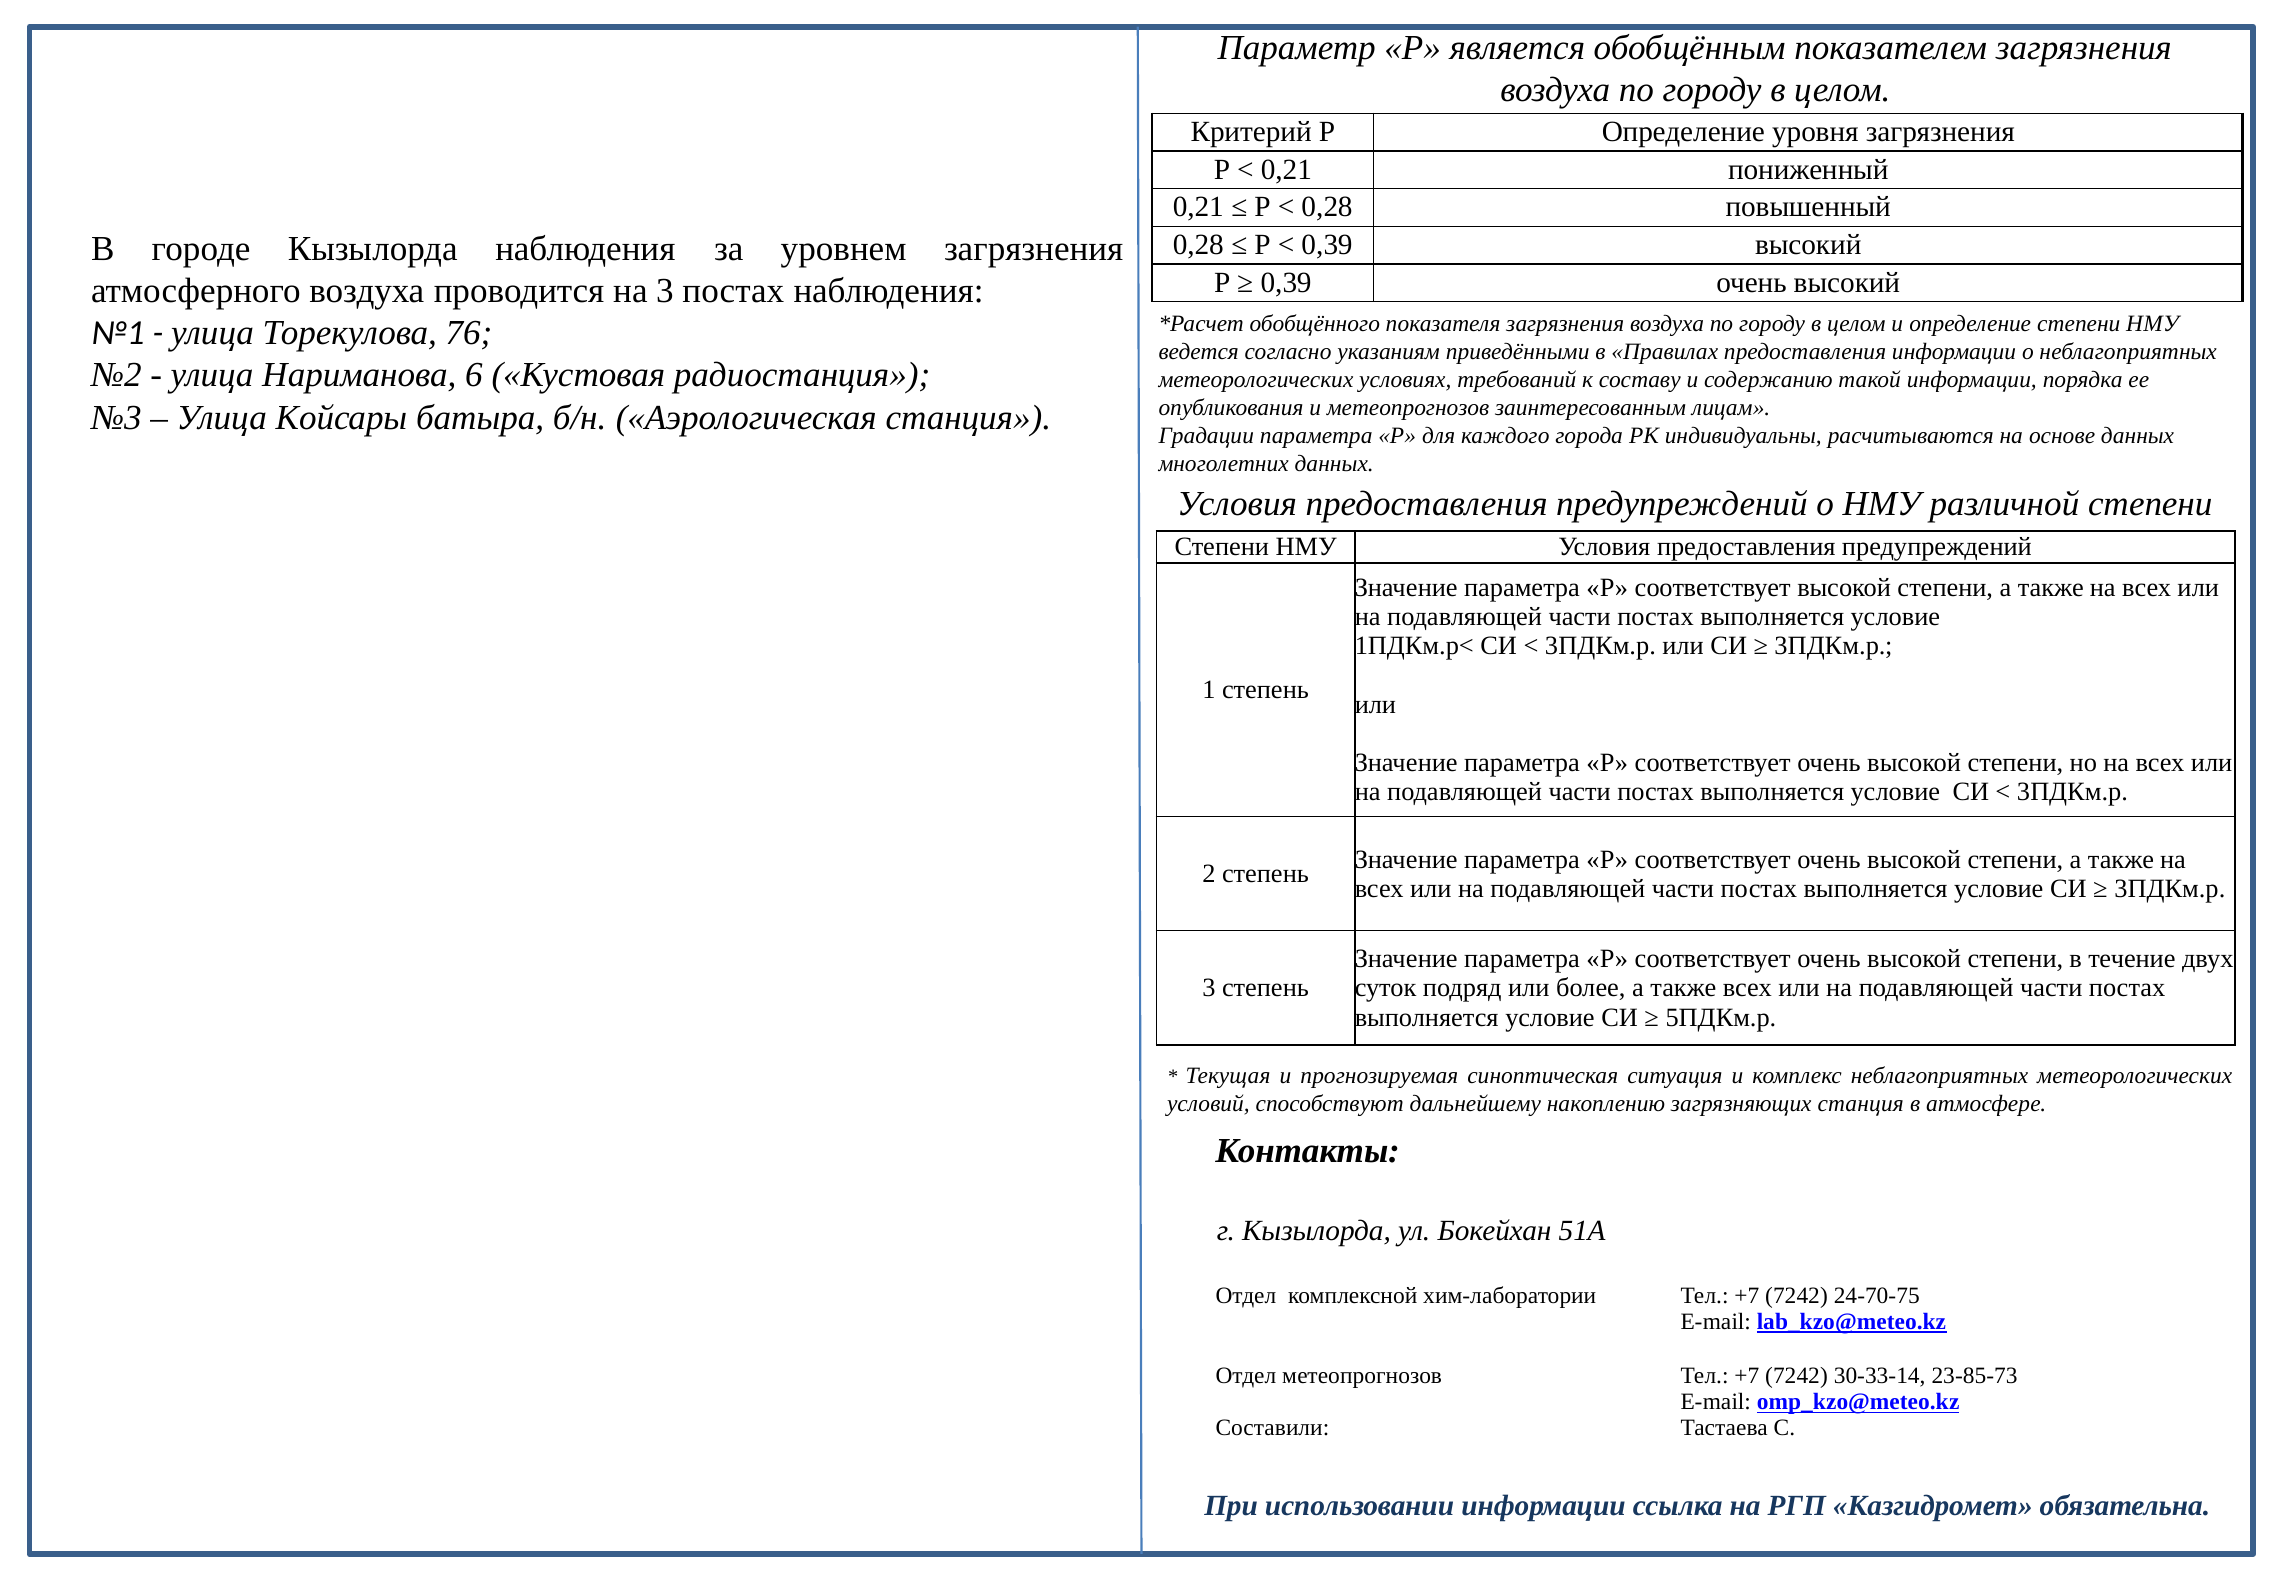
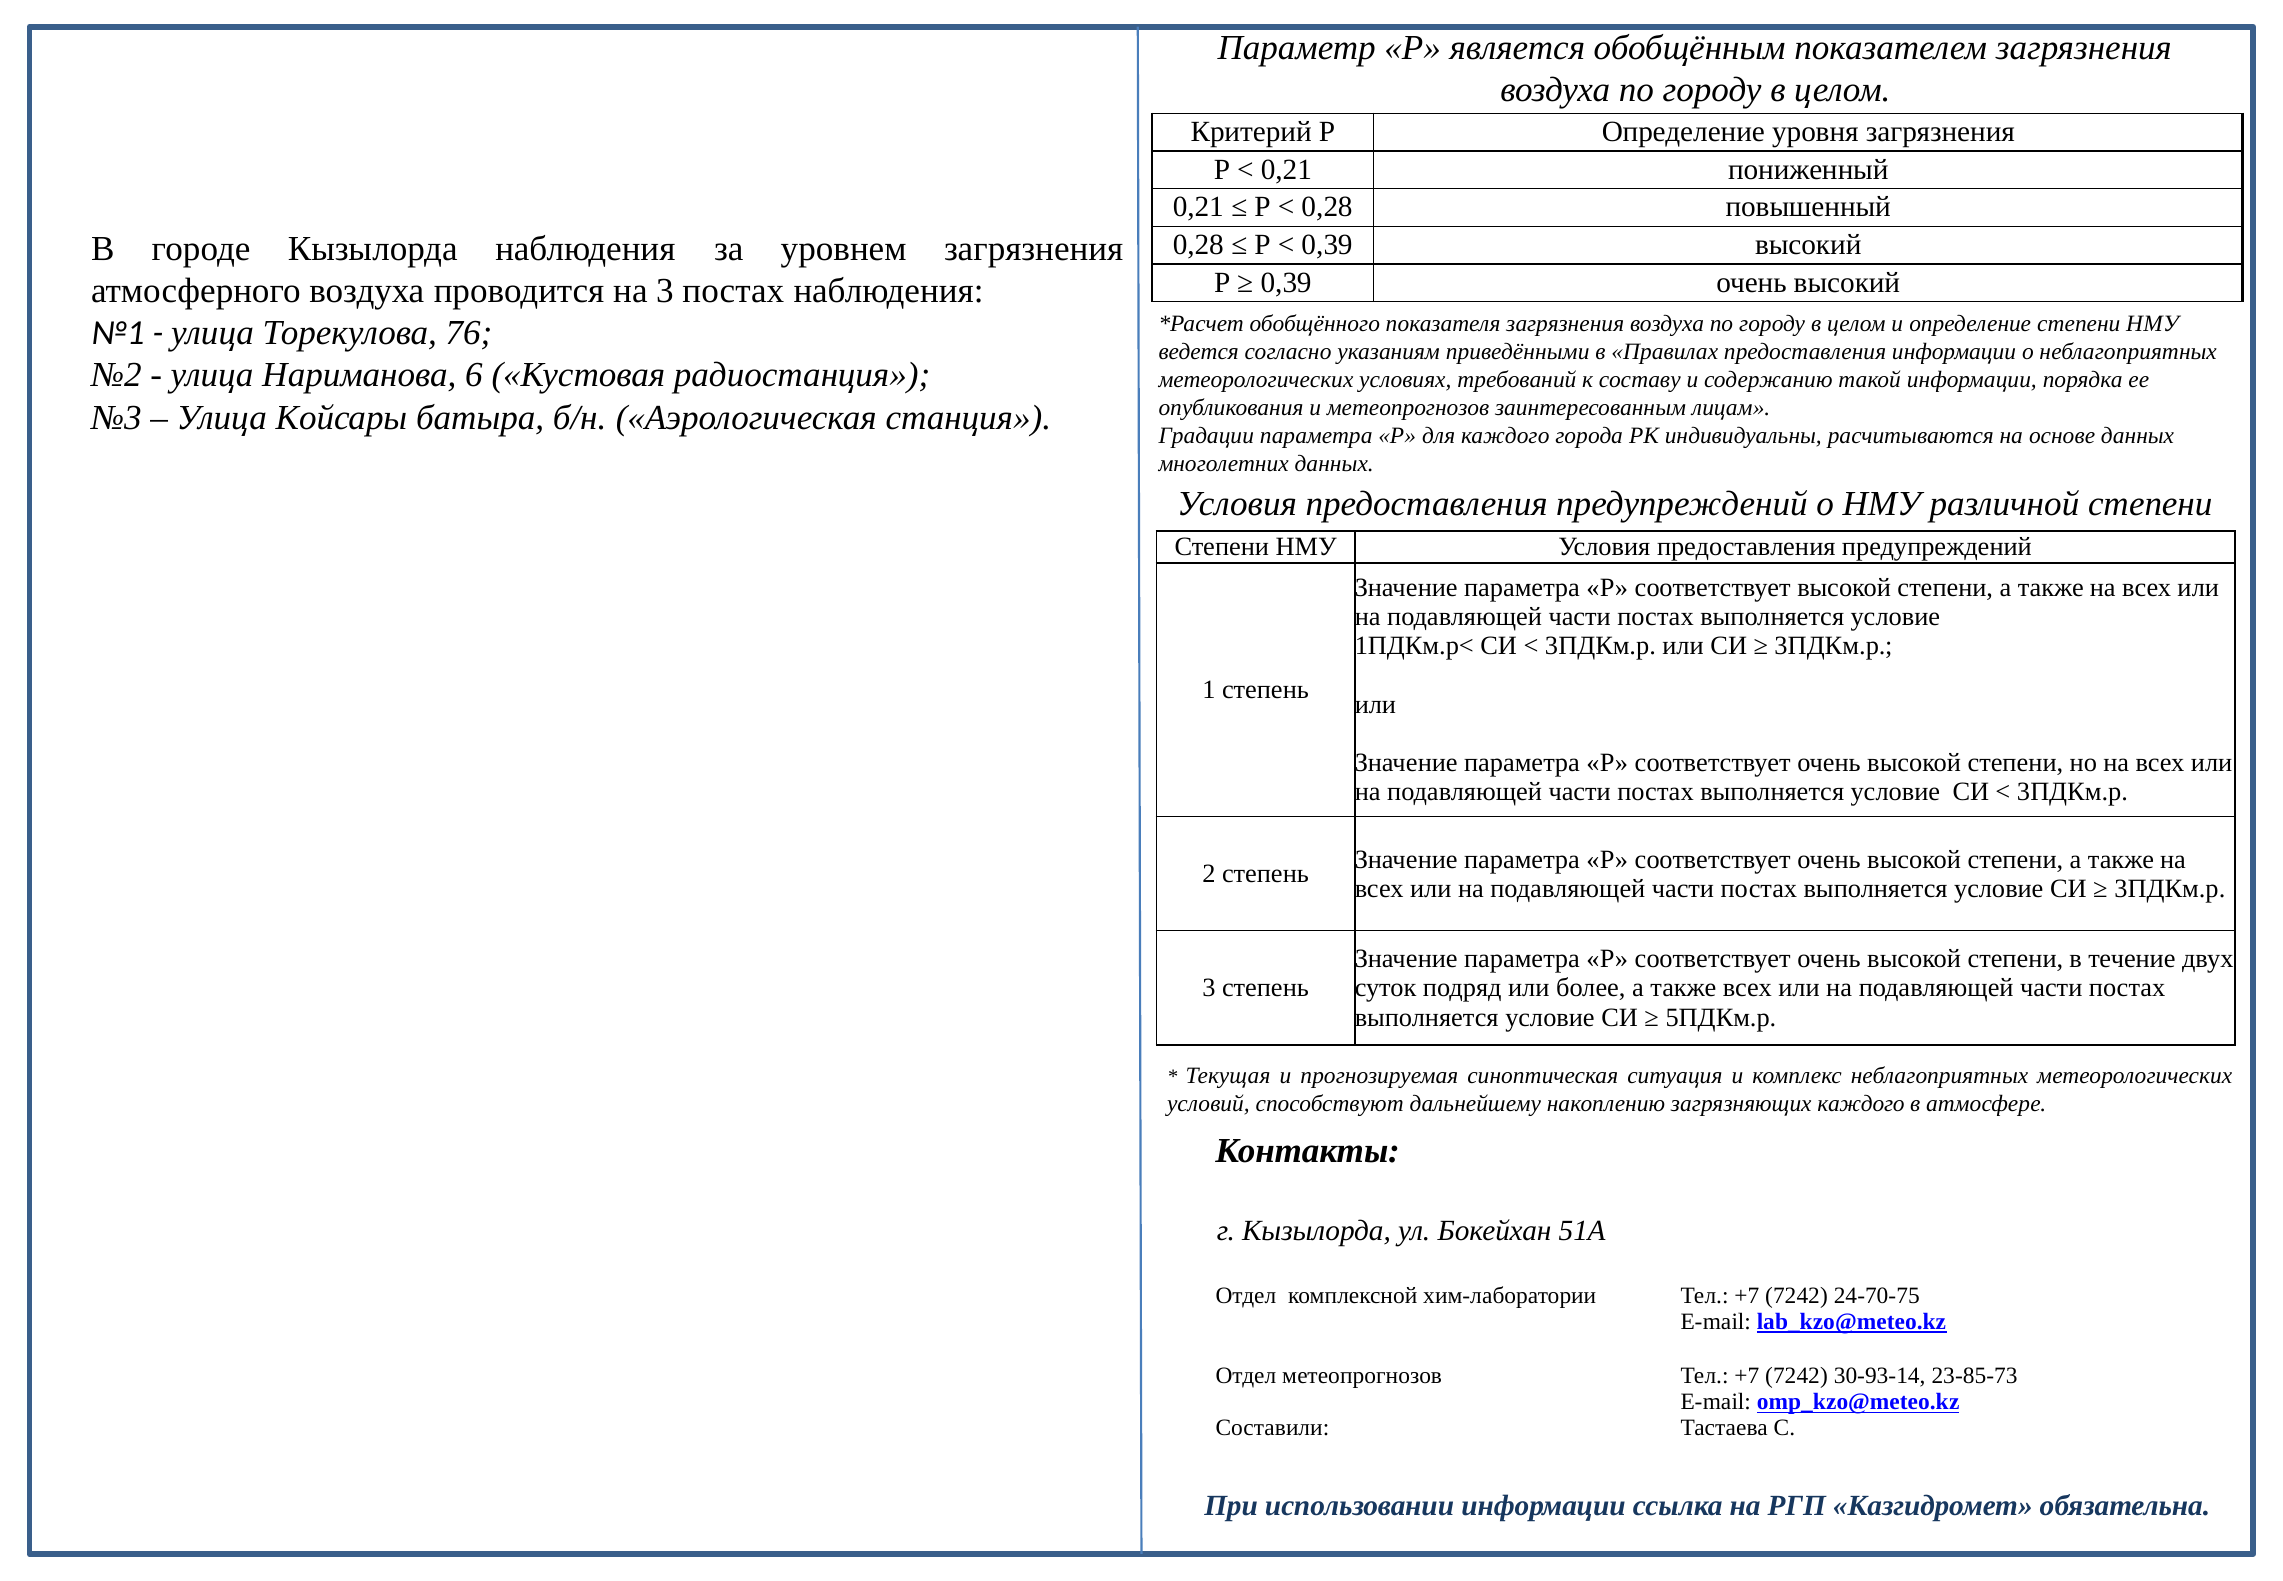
загрязняющих станция: станция -> каждого (1861, 1103)
30-33-14: 30-33-14 -> 30-93-14 (1880, 1376)
